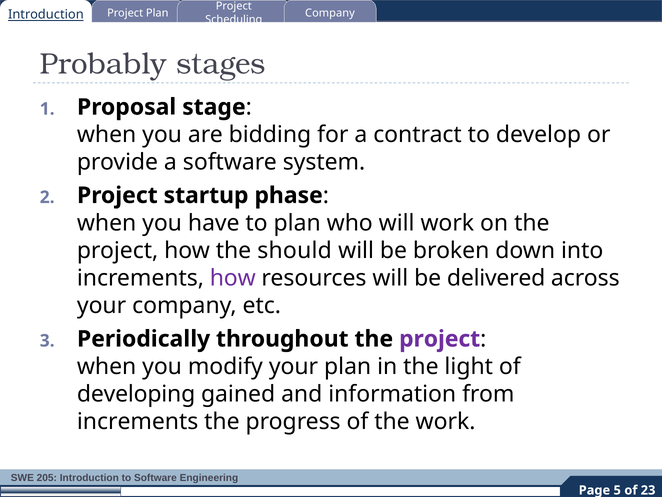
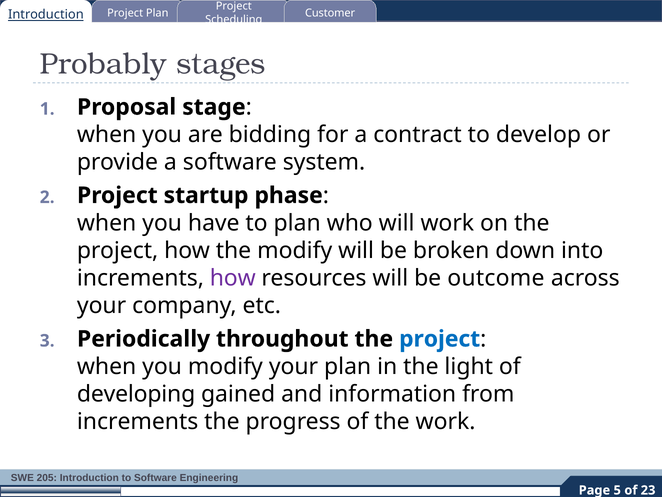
Company: Company -> Customer (330, 13)
the should: should -> modify (295, 250)
delivered: delivered -> outcome (496, 278)
project colour: purple -> blue (440, 339)
